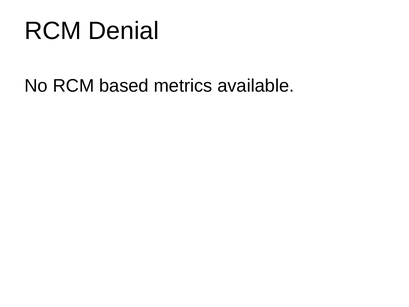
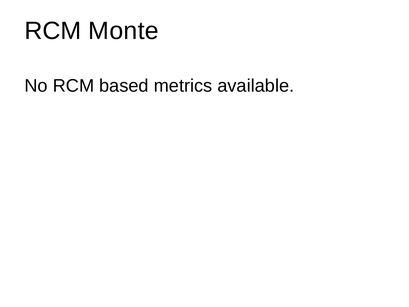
Denial: Denial -> Monte (124, 31)
